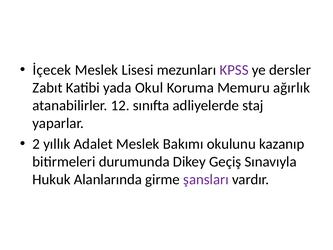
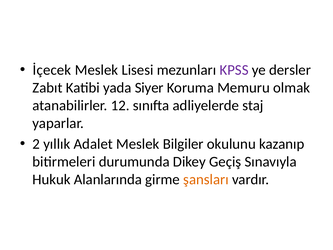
Okul: Okul -> Siyer (149, 88)
ağırlık: ağırlık -> olmak (292, 88)
Bakımı: Bakımı -> Bilgiler (183, 144)
şansları colour: purple -> orange (206, 179)
